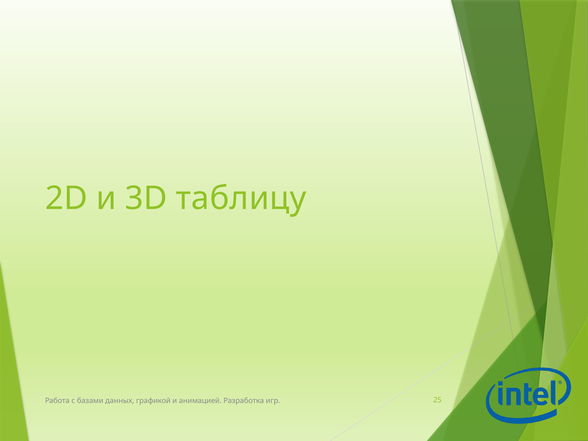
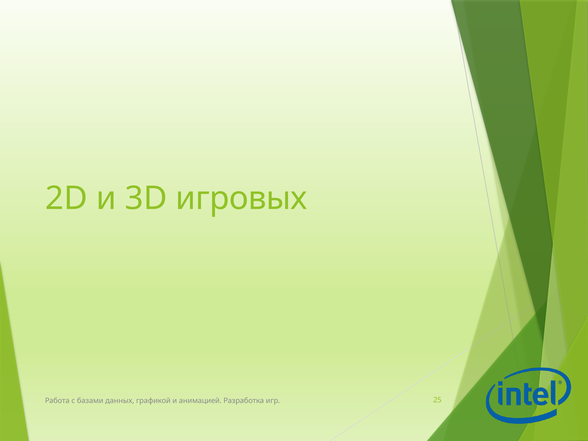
таблицу: таблицу -> игровых (241, 198)
